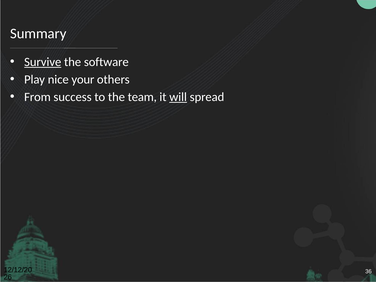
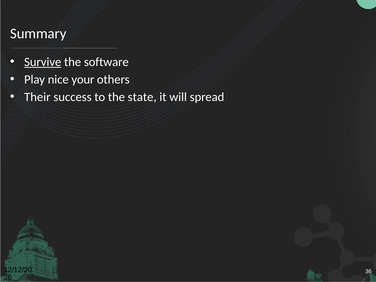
From: From -> Their (37, 97)
team: team -> state (142, 97)
will underline: present -> none (178, 97)
